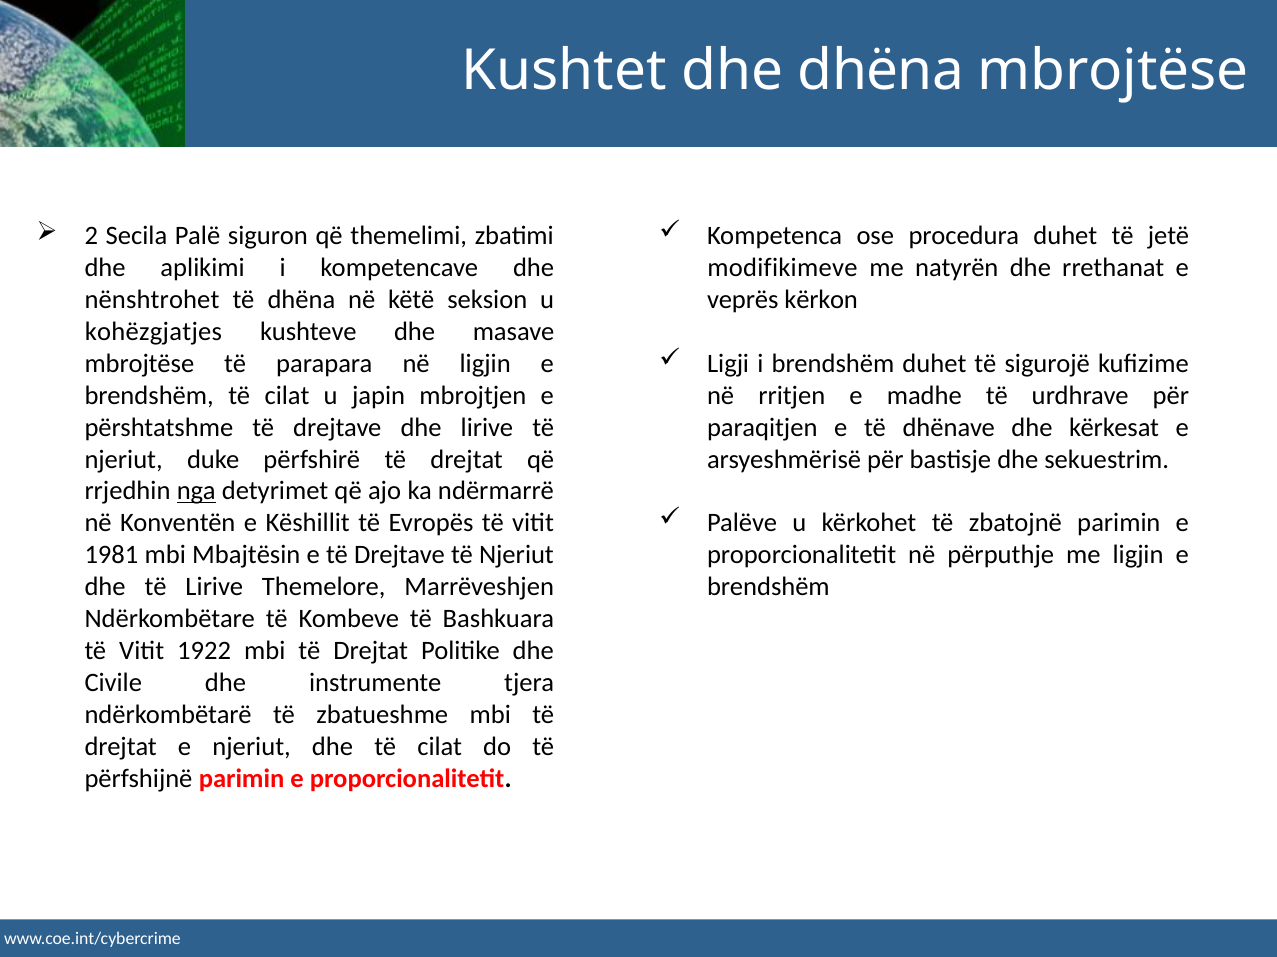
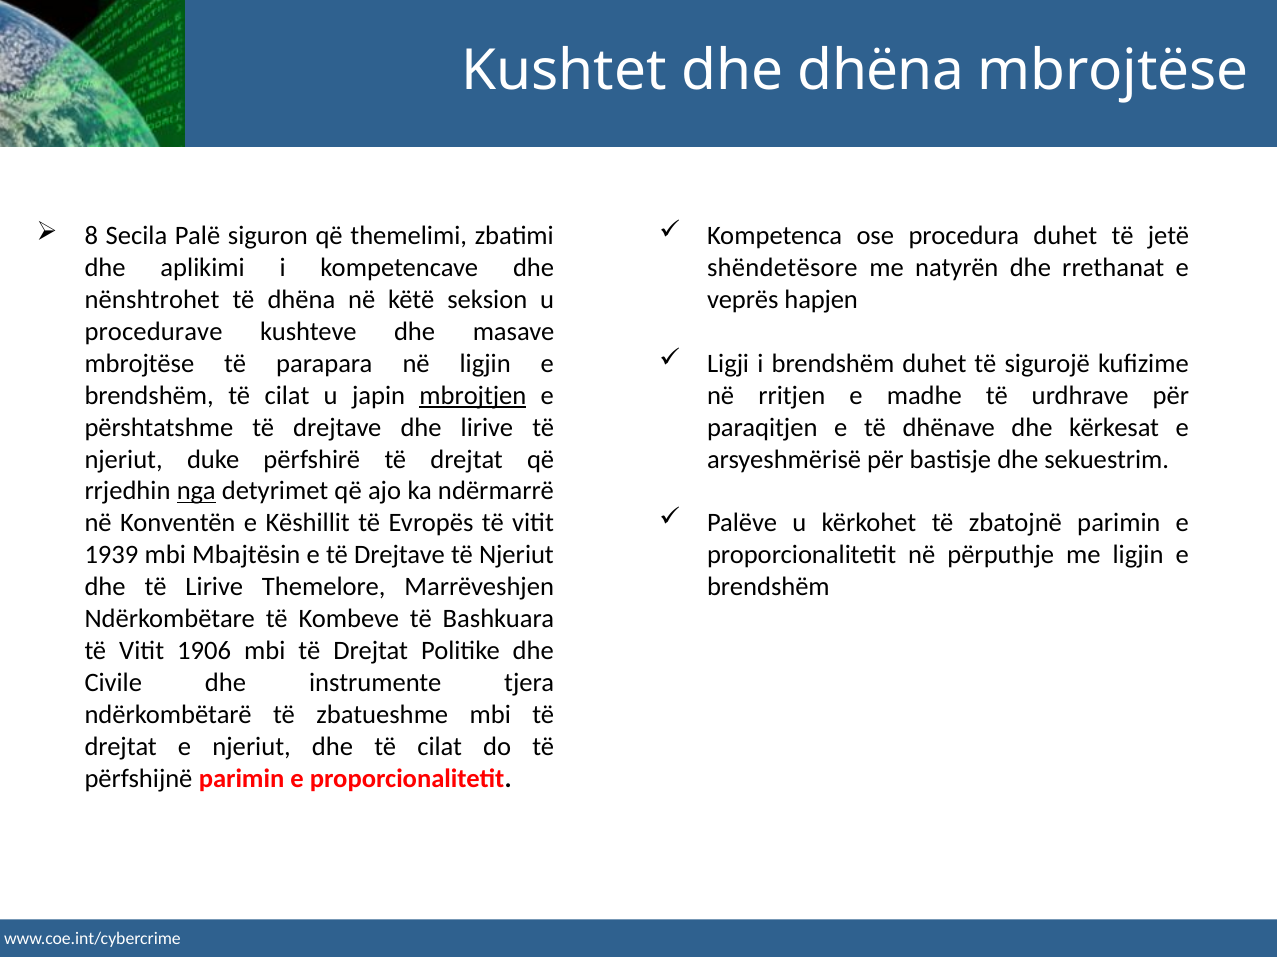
2: 2 -> 8 (91, 236)
modifikimeve: modifikimeve -> shëndetësore (782, 268)
kërkon: kërkon -> hapjen (821, 300)
kohëzgjatjes: kohëzgjatjes -> procedurave (154, 332)
mbrojtjen underline: none -> present (473, 396)
1981: 1981 -> 1939 (111, 555)
1922: 1922 -> 1906 (204, 651)
